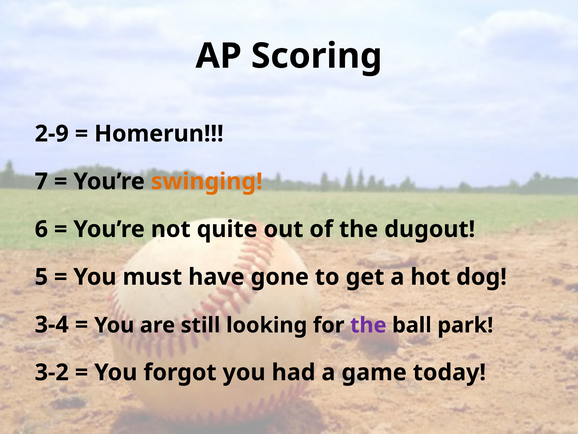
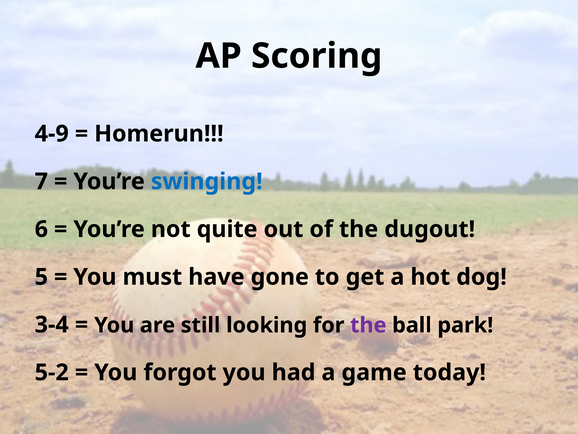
2-9: 2-9 -> 4-9 (52, 134)
swinging colour: orange -> blue (207, 181)
3-2: 3-2 -> 5-2 (52, 372)
